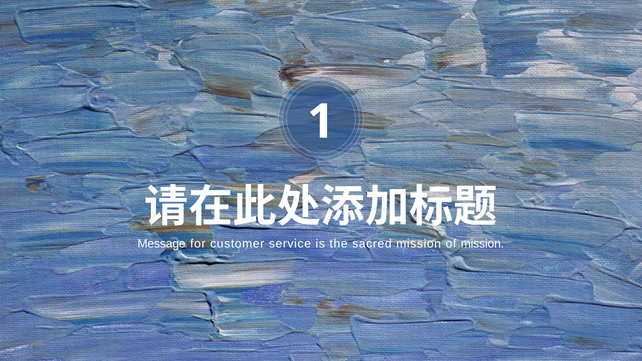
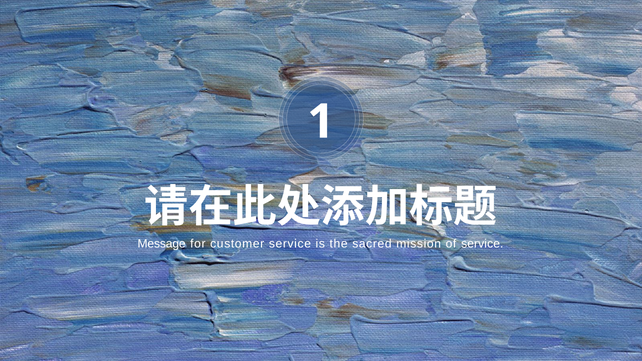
of mission: mission -> service (482, 244)
